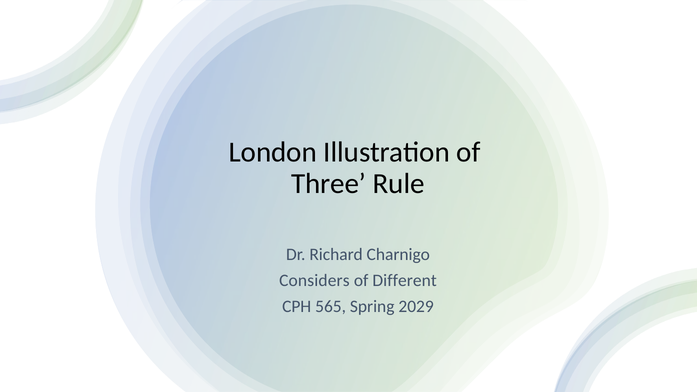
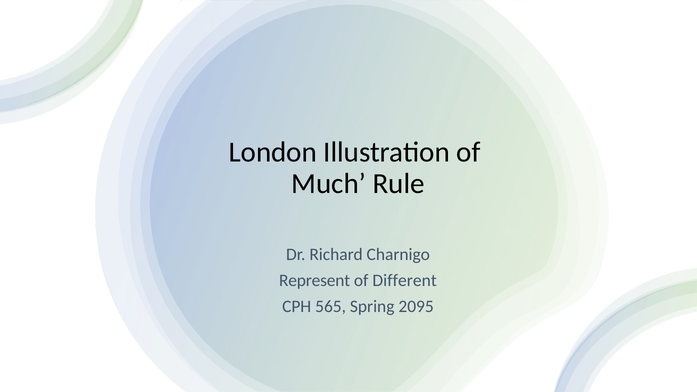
Three: Three -> Much (329, 184)
Considers: Considers -> Represent (315, 281)
2029: 2029 -> 2095 (416, 307)
